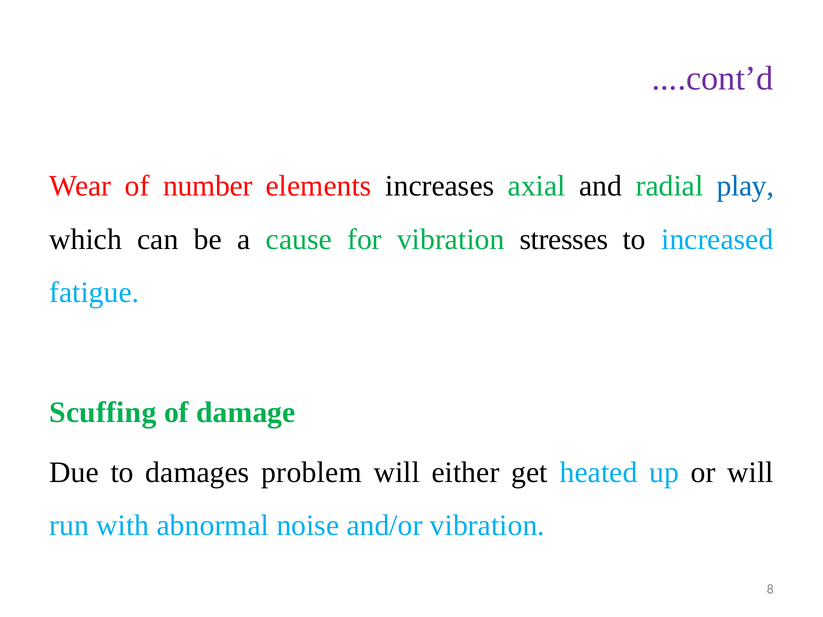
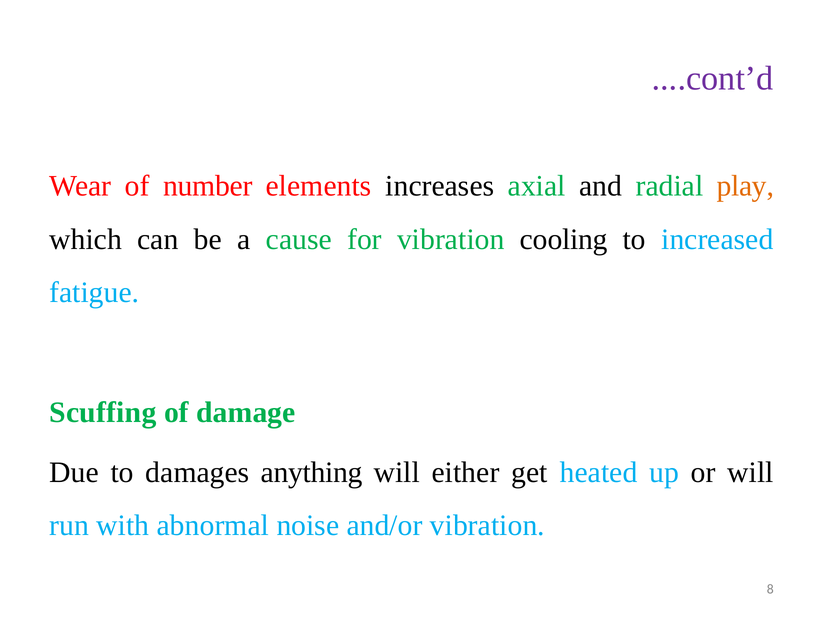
play colour: blue -> orange (745, 186)
stresses: stresses -> cooling (564, 239)
problem: problem -> anything (312, 472)
